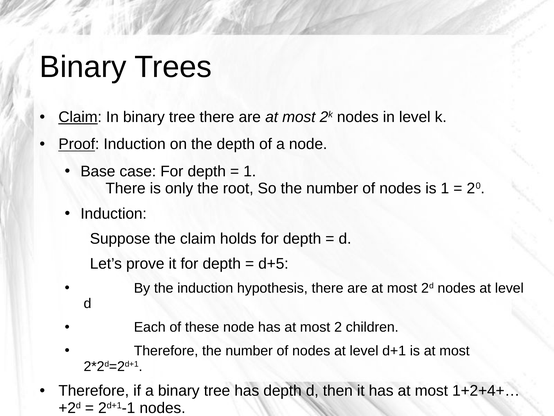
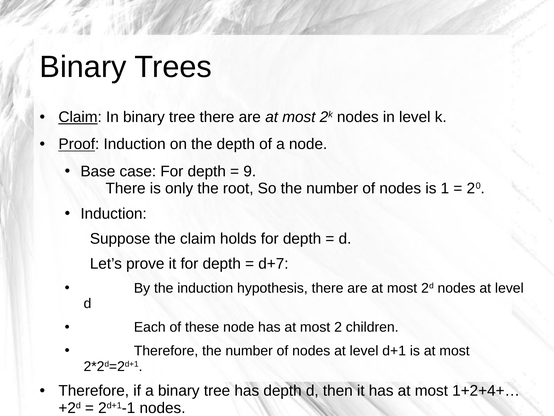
1: 1 -> 9 (250, 171)
d+5: d+5 -> d+7 (273, 263)
